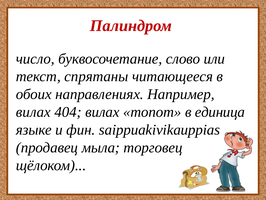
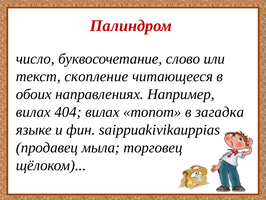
спрятаны: спрятаны -> скопление (96, 76)
единица: единица -> загадка (220, 112)
